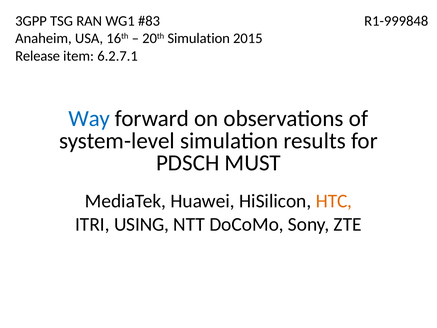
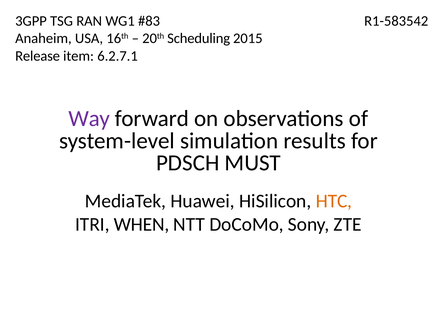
R1-999848: R1-999848 -> R1-583542 (396, 21)
20th Simulation: Simulation -> Scheduling (199, 38)
Way colour: blue -> purple (89, 119)
USING: USING -> WHEN (142, 224)
